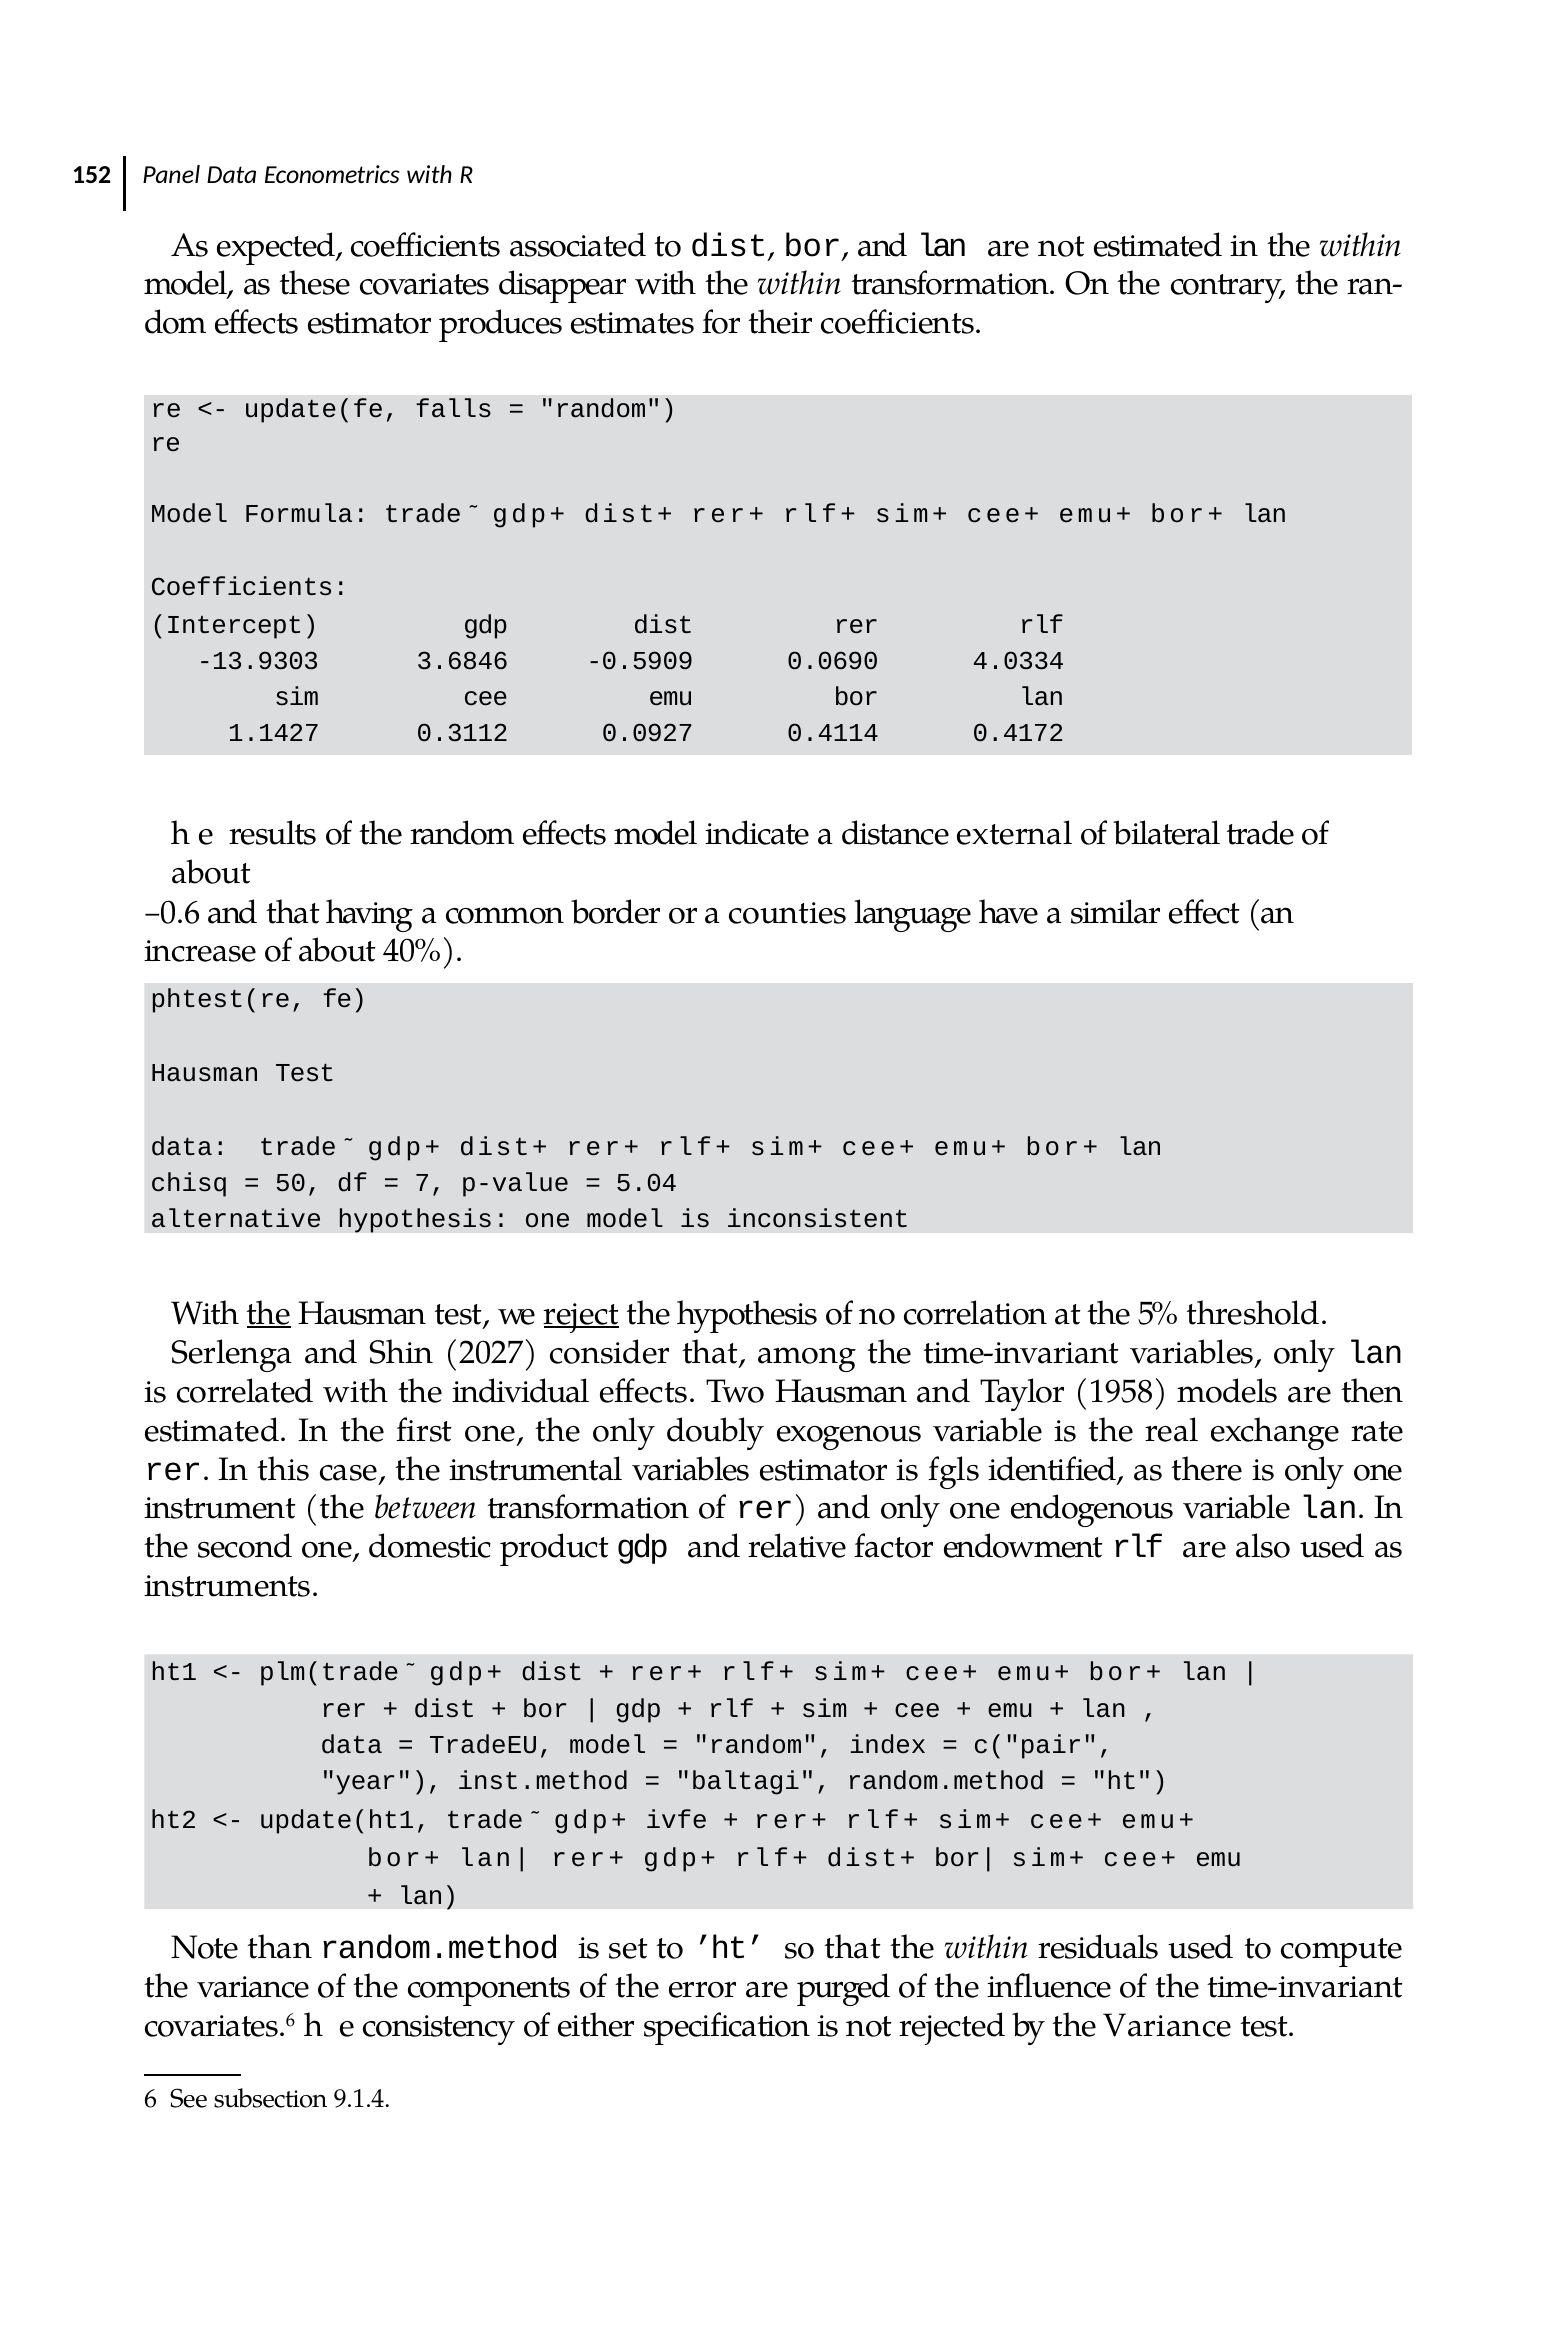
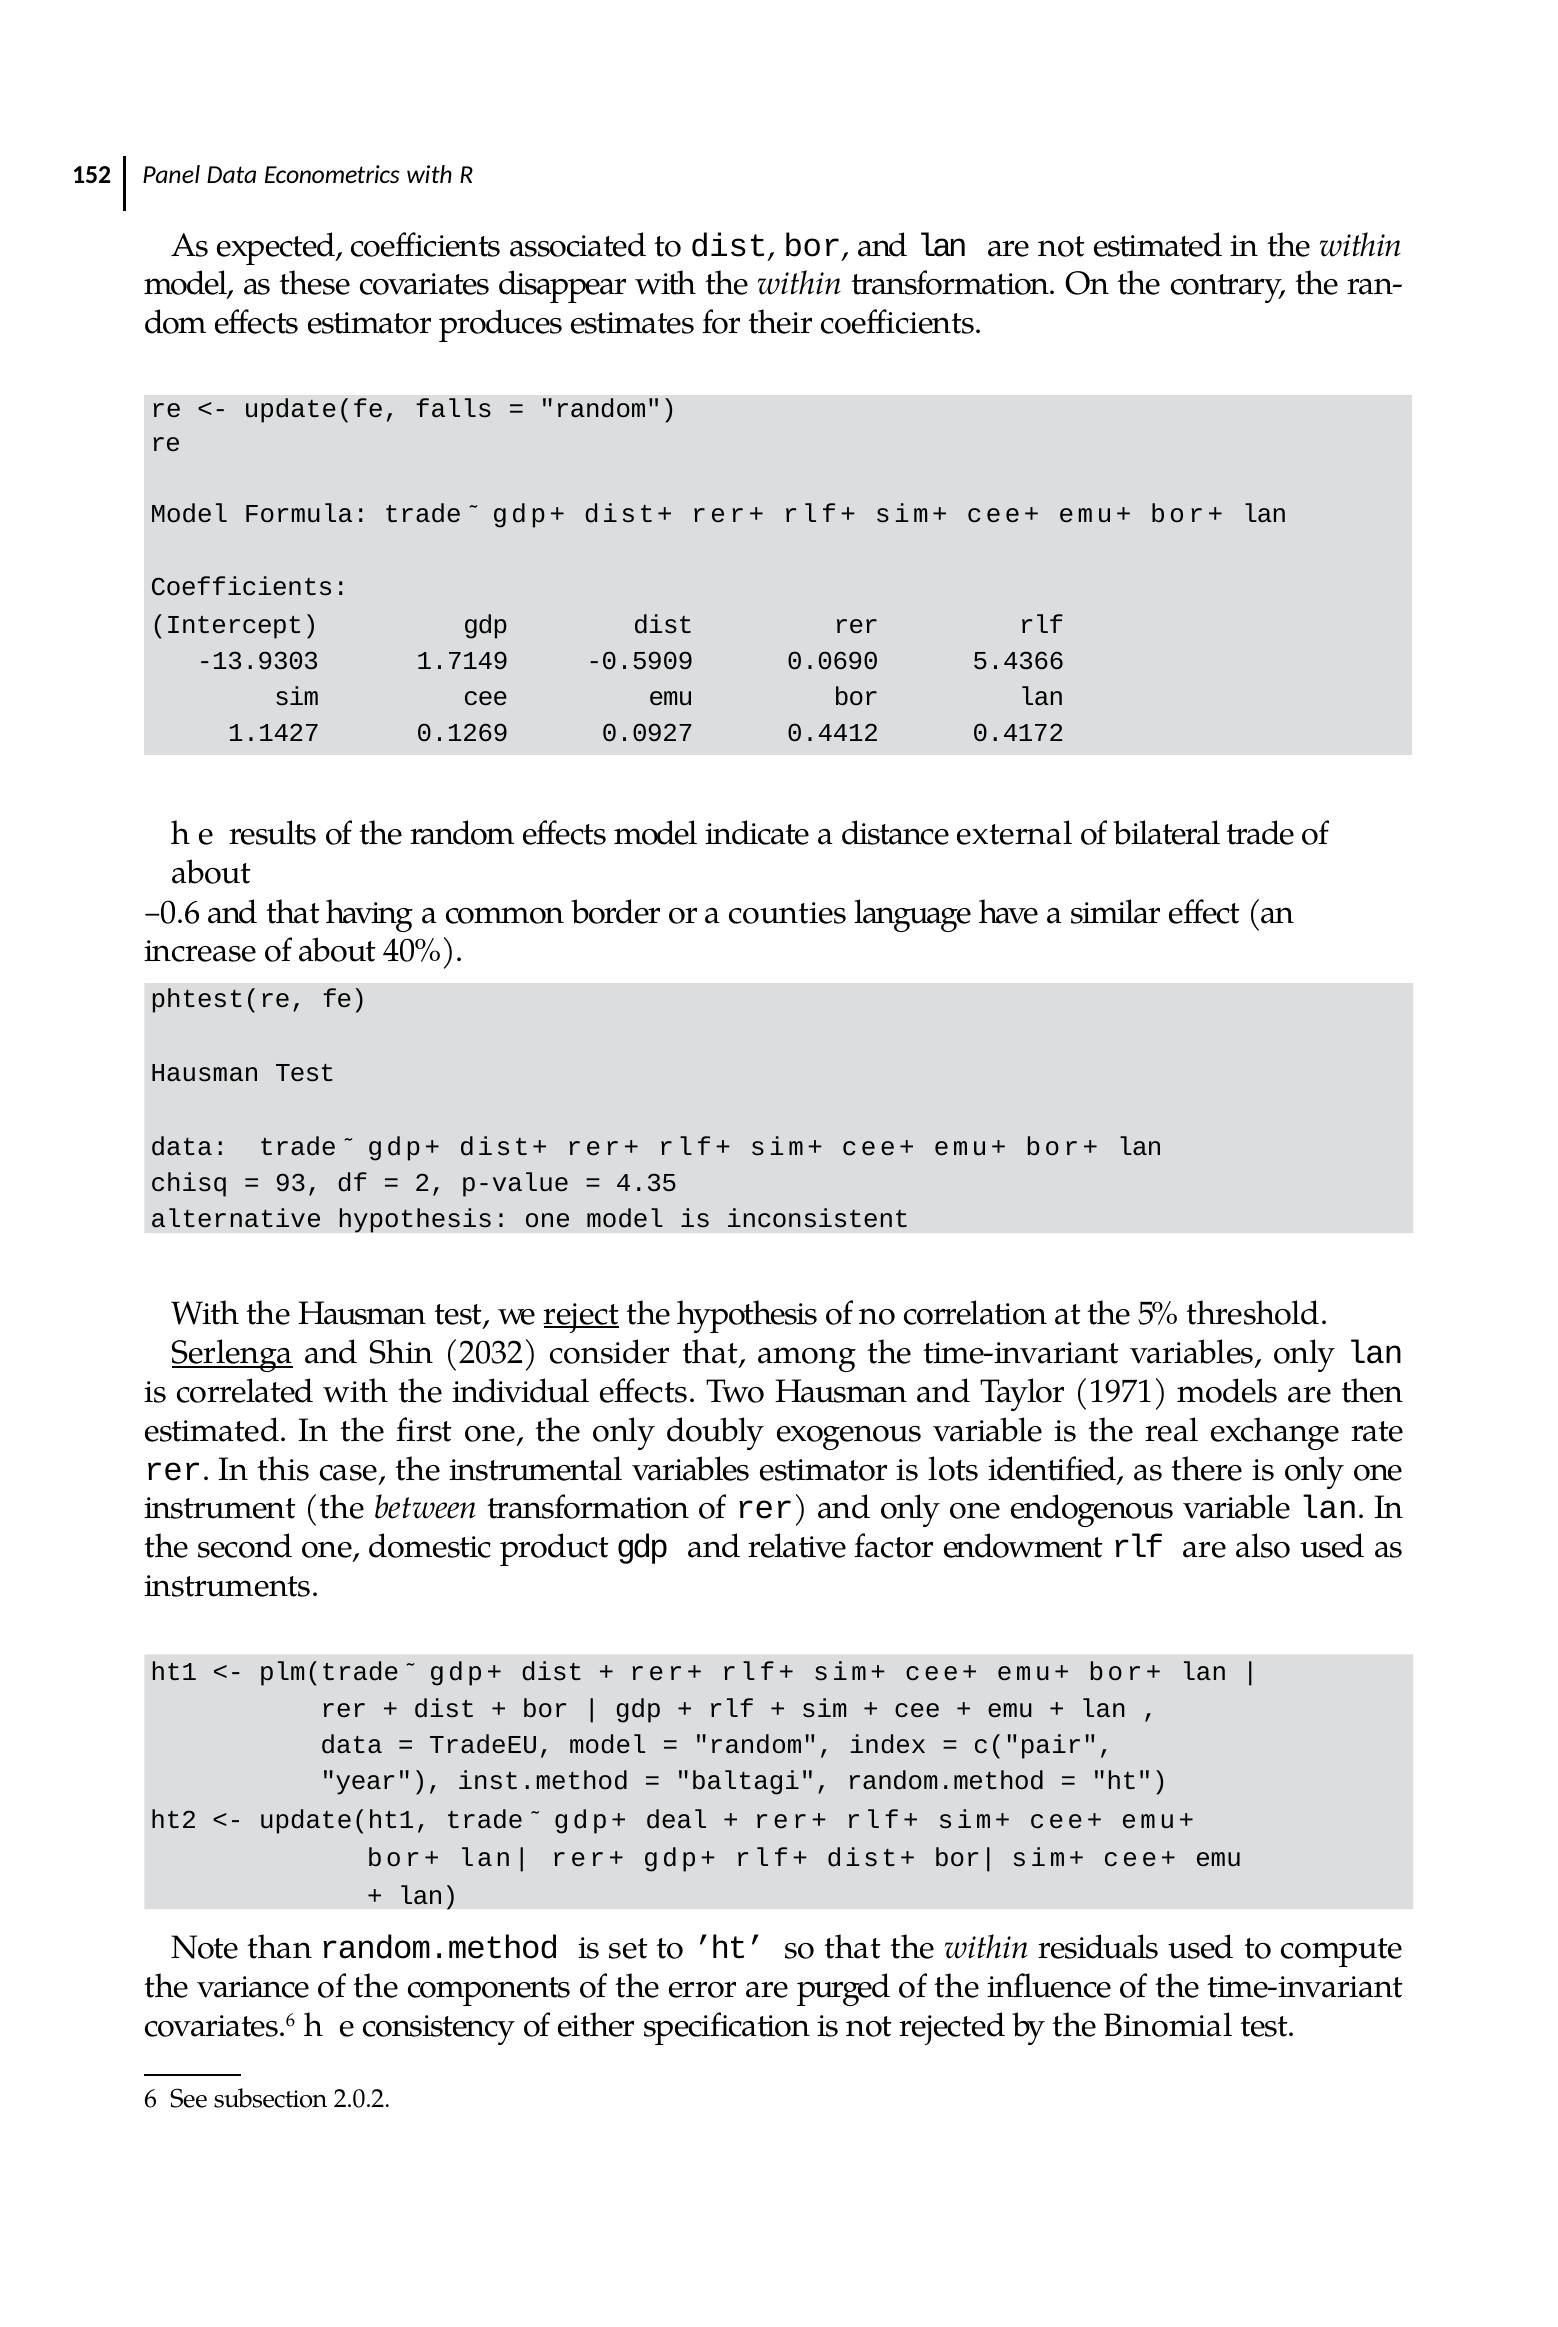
3.6846: 3.6846 -> 1.7149 (462, 661)
4.0334: 4.0334 -> 5.4366 (1018, 661)
0.3112: 0.3112 -> 0.1269 (462, 733)
0.4114: 0.4114 -> 0.4412 (833, 733)
50: 50 -> 93 (298, 1184)
7: 7 -> 2 (430, 1184)
5.04: 5.04 -> 4.35 (646, 1184)
the underline: present -> none (269, 1314)
Serlenga underline: none -> present (232, 1353)
2027: 2027 -> 2032 (492, 1353)
1958: 1958 -> 1971 (1121, 1392)
fgls: fgls -> lots (954, 1470)
ivfe: ivfe -> deal (677, 1820)
by the Variance: Variance -> Binomial (1168, 2026)
9.1.4: 9.1.4 -> 2.0.2 (362, 2099)
